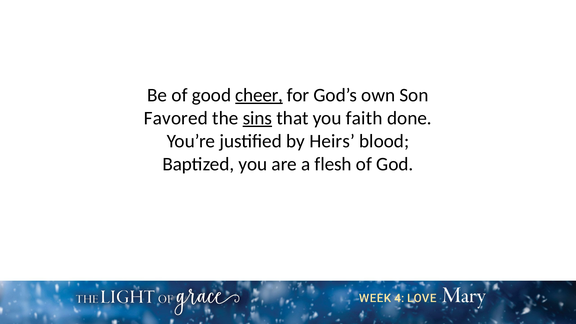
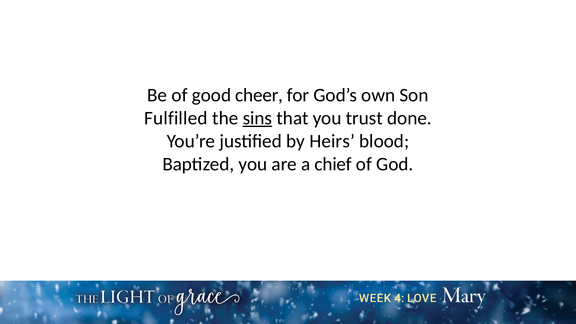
cheer underline: present -> none (259, 95)
Favored: Favored -> Fulfilled (176, 118)
faith: faith -> trust (364, 118)
flesh: flesh -> chief (333, 164)
